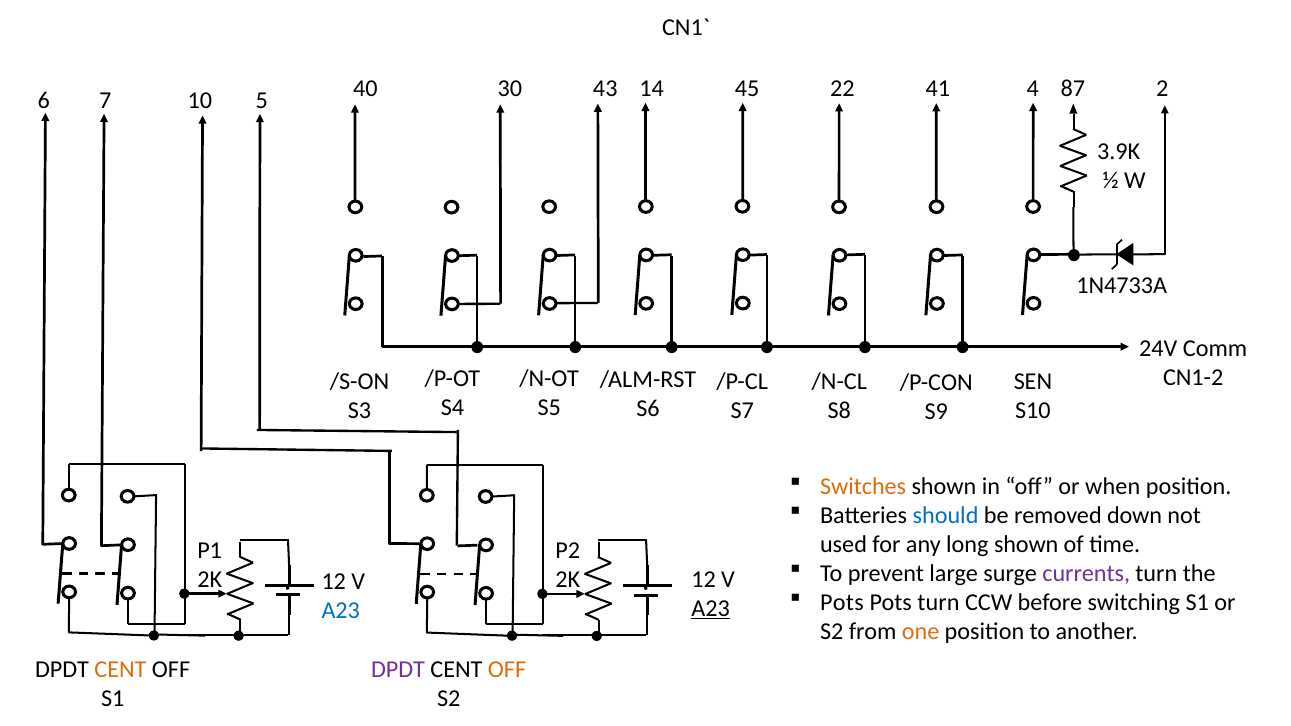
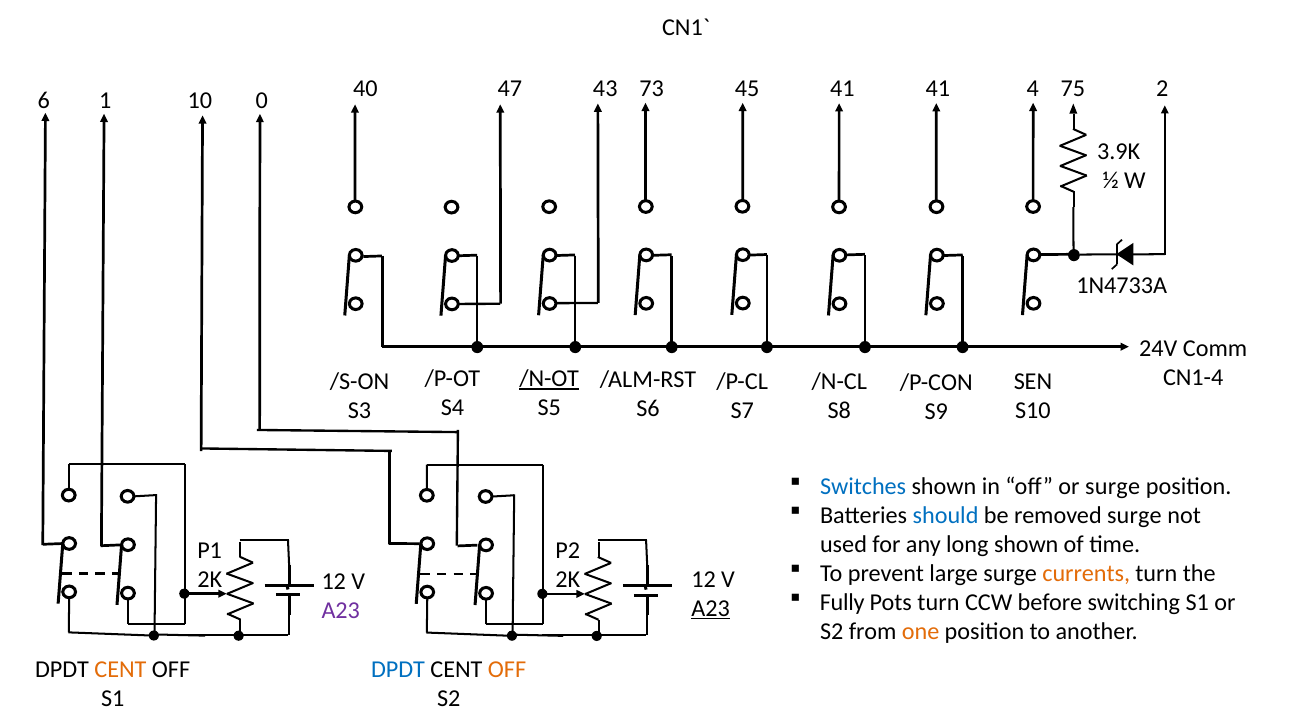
30: 30 -> 47 (510, 88)
14: 14 -> 73 (652, 88)
45 22: 22 -> 41 (842, 88)
87: 87 -> 75 (1073, 88)
7: 7 -> 1 (105, 101)
5: 5 -> 0 (262, 101)
CN1-2: CN1-2 -> CN1-4 (1193, 377)
/N-OT underline: none -> present (549, 379)
Switches colour: orange -> blue (863, 487)
or when: when -> surge (1113, 487)
removed down: down -> surge (1134, 516)
currents colour: purple -> orange (1086, 574)
Pots: Pots -> Fully (842, 603)
A23 colour: blue -> purple (341, 611)
DPDT colour: purple -> blue (398, 670)
